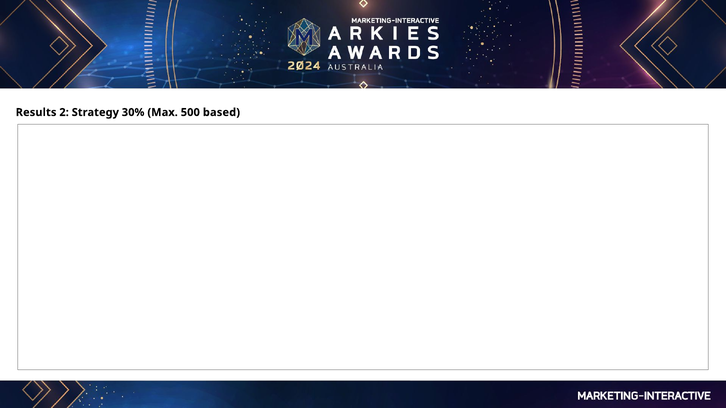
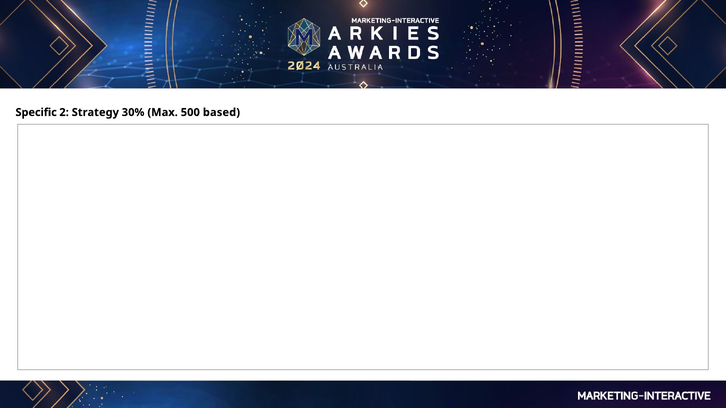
Results: Results -> Specific (36, 112)
